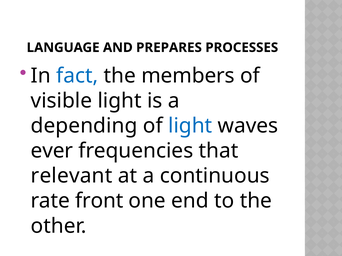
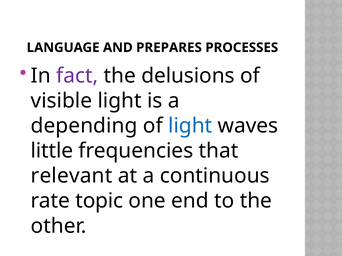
fact colour: blue -> purple (77, 76)
members: members -> delusions (188, 76)
ever: ever -> little (52, 151)
front: front -> topic (99, 201)
